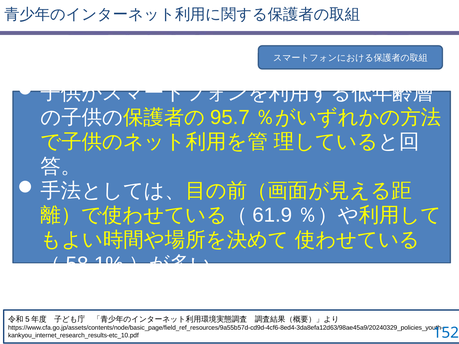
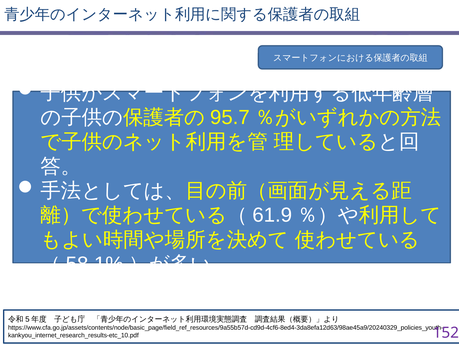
152 colour: blue -> purple (446, 333)
